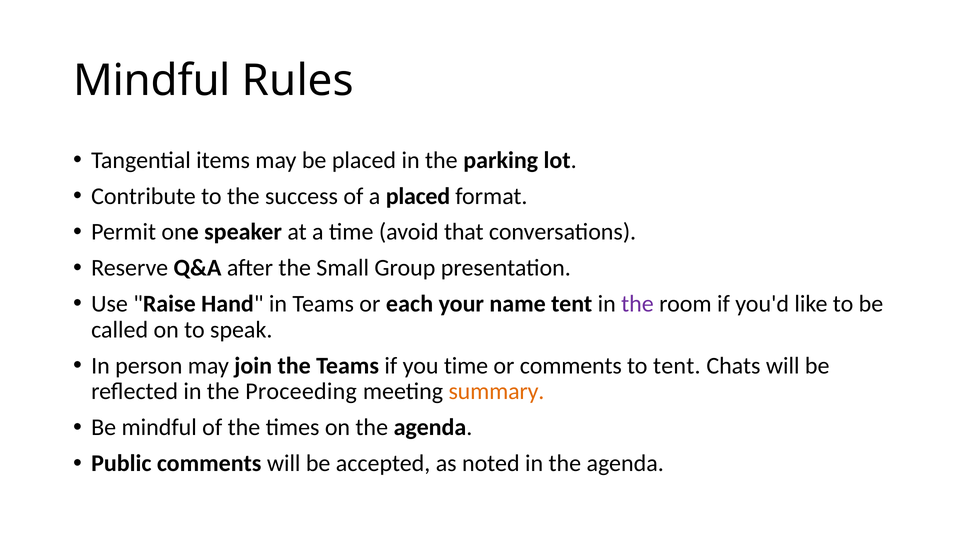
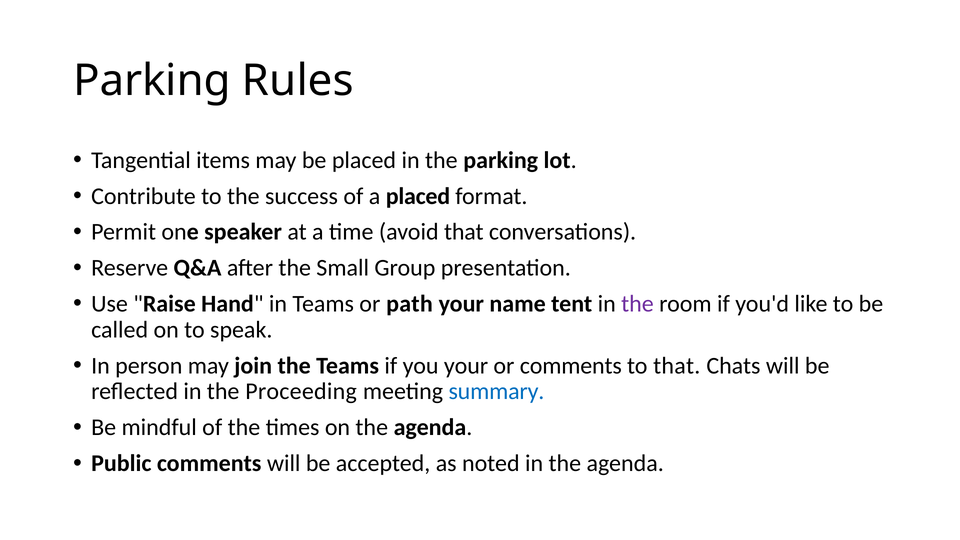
Mindful: Mindful -> Parking (152, 81)
each: each -> path (409, 304)
you time: time -> your (466, 366)
to tent: tent -> that (677, 366)
summary colour: orange -> blue (496, 392)
